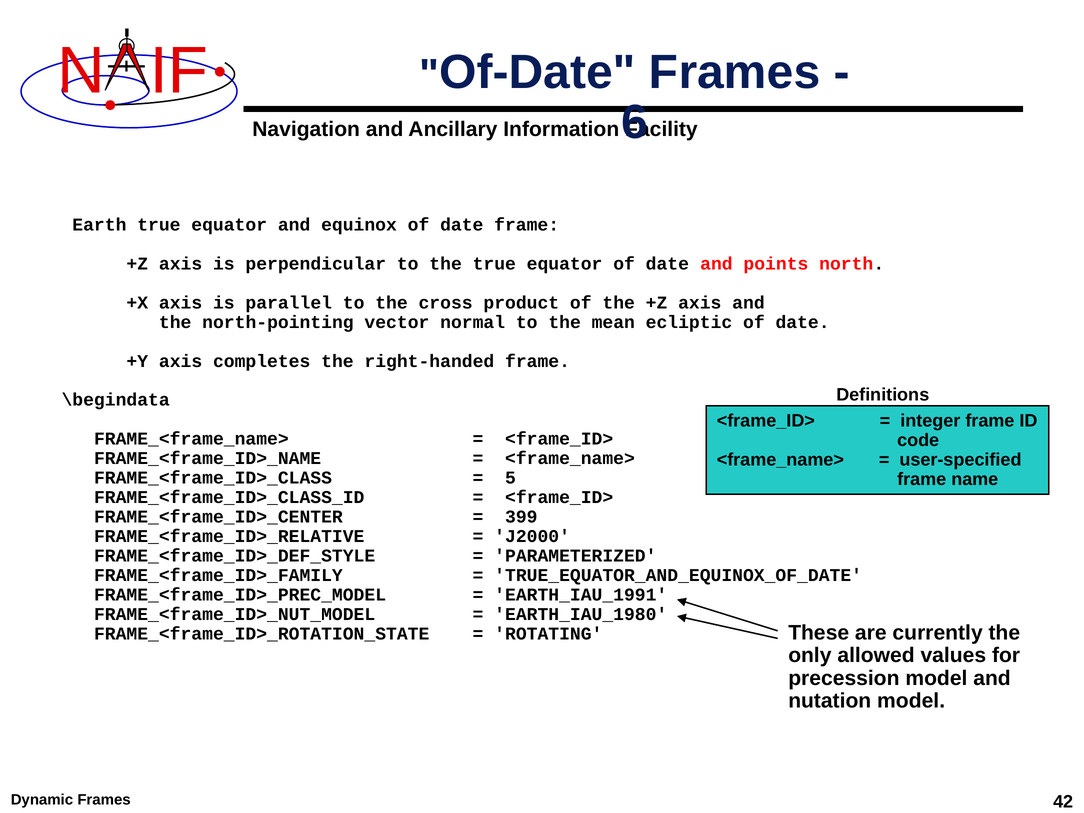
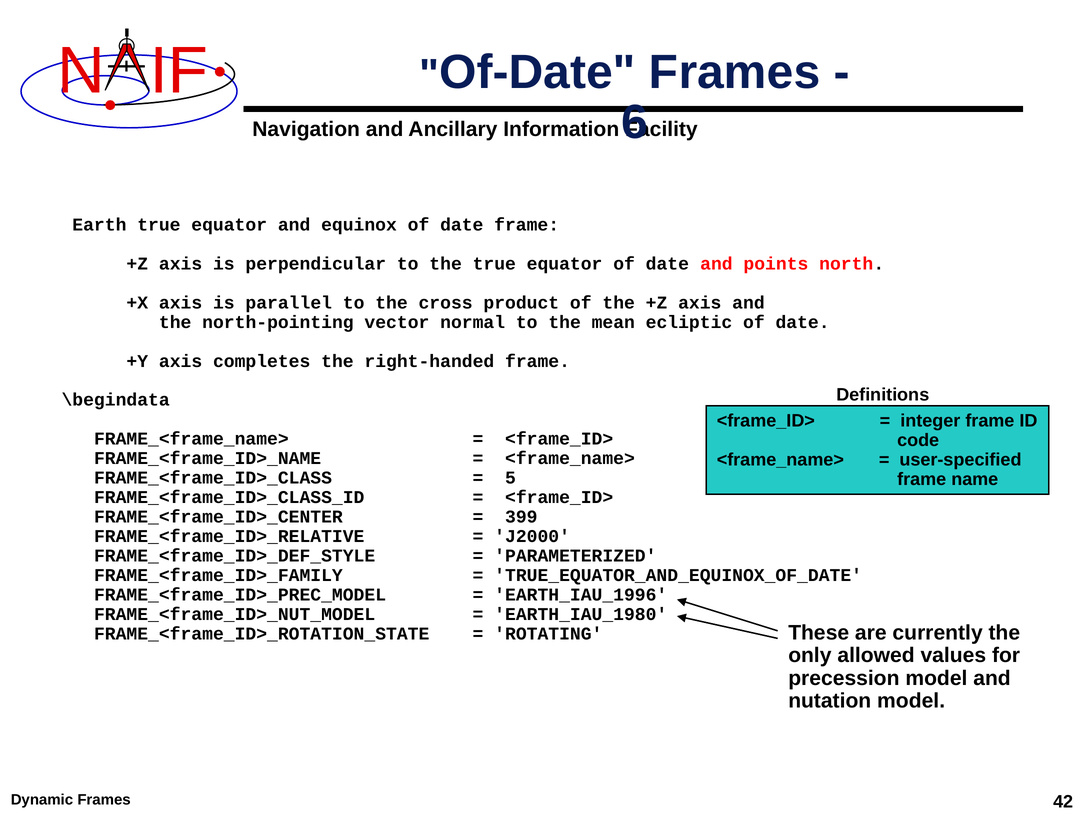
EARTH_IAU_1991: EARTH_IAU_1991 -> EARTH_IAU_1996 (581, 595)
